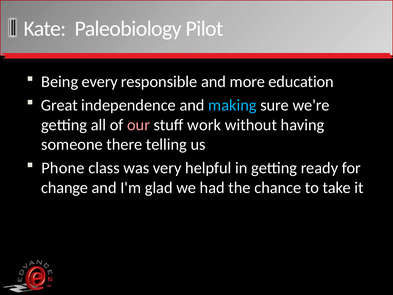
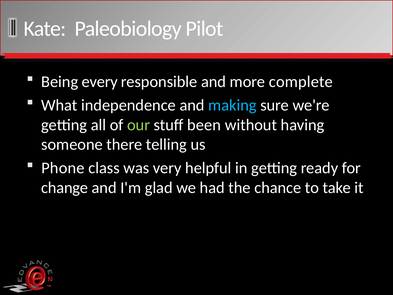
education: education -> complete (301, 82)
Great: Great -> What (59, 105)
our colour: pink -> light green (139, 125)
work: work -> been (204, 125)
